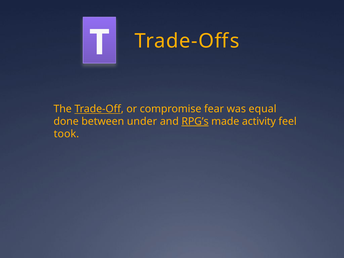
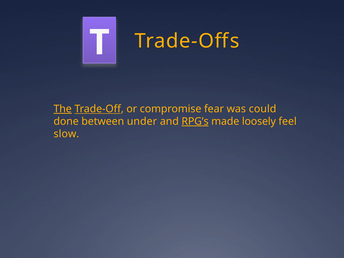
The underline: none -> present (63, 109)
equal: equal -> could (263, 109)
activity: activity -> loosely (259, 121)
took: took -> slow (66, 134)
